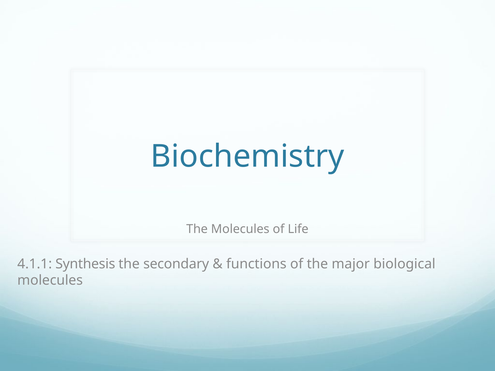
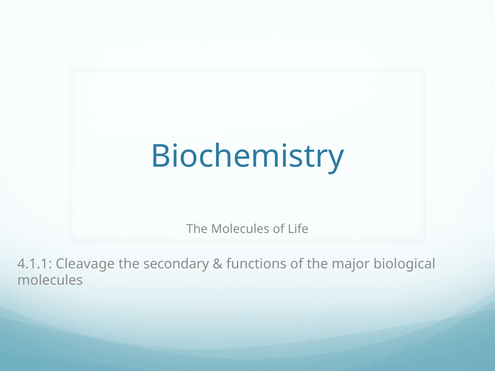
Synthesis: Synthesis -> Cleavage (85, 264)
